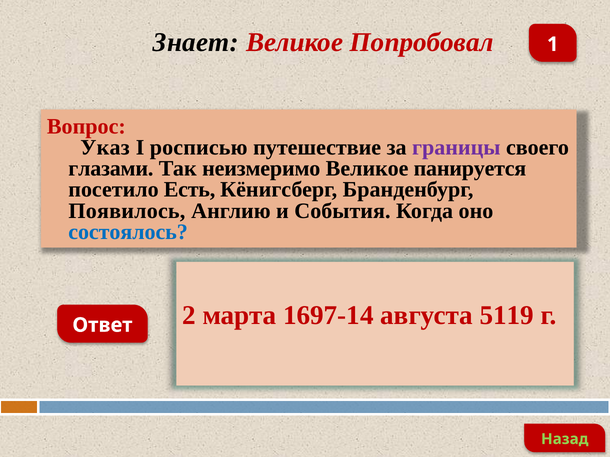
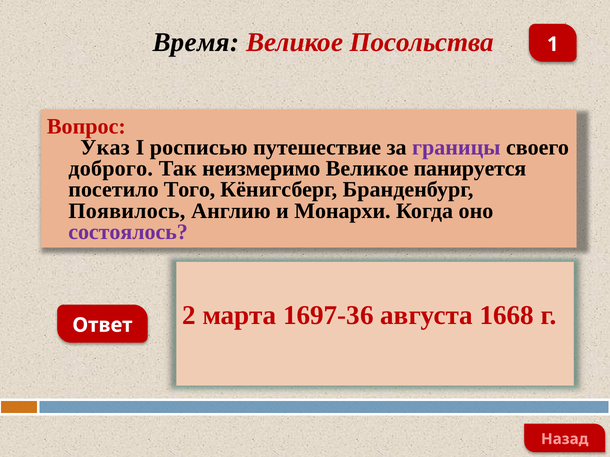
Знает: Знает -> Время (196, 42)
Попробовал: Попробовал -> Посольства (422, 42)
глазами: глазами -> доброго (111, 169)
Есть: Есть -> Того (190, 190)
События: События -> Монархи (342, 211)
состоялось colour: blue -> purple (128, 232)
1697-14: 1697-14 -> 1697-36 (328, 316)
5119: 5119 -> 1668 (507, 316)
Назад colour: light green -> pink (565, 439)
